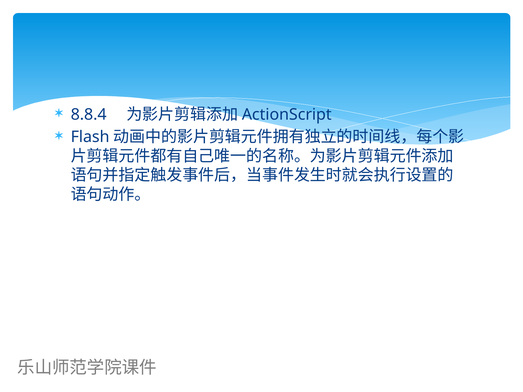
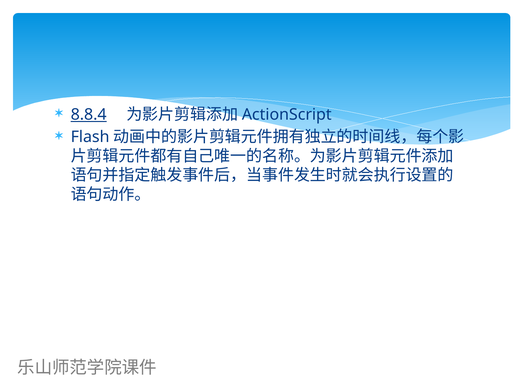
8.8.4 underline: none -> present (89, 115)
